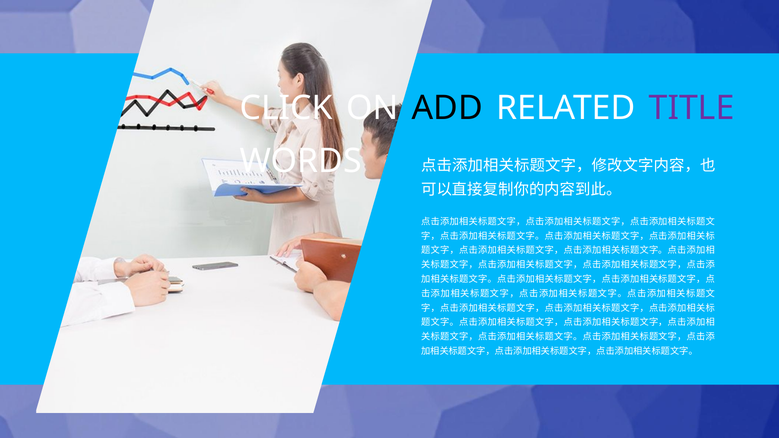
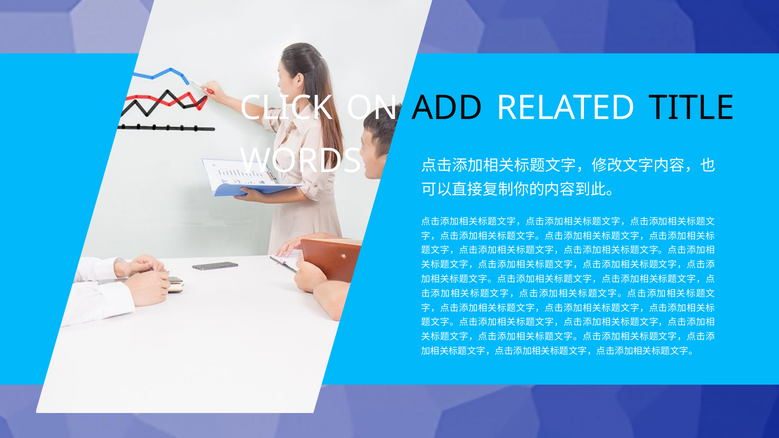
TITLE colour: purple -> black (692, 108)
